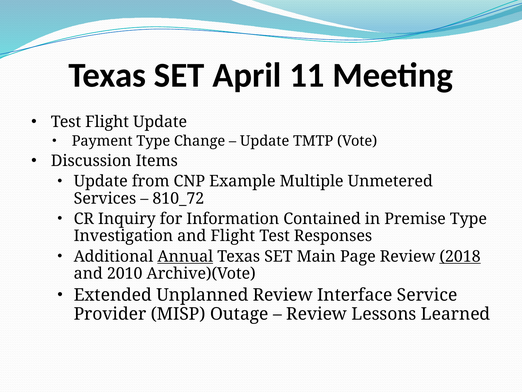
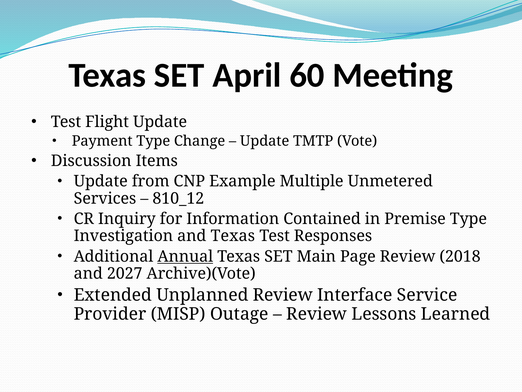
11: 11 -> 60 (307, 75)
810_72: 810_72 -> 810_12 (178, 198)
and Flight: Flight -> Texas (233, 236)
2018 underline: present -> none (460, 256)
2010: 2010 -> 2027 (125, 273)
